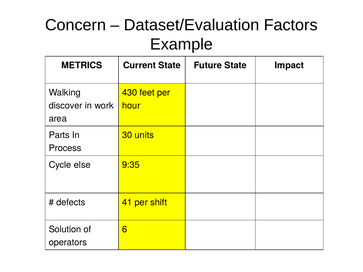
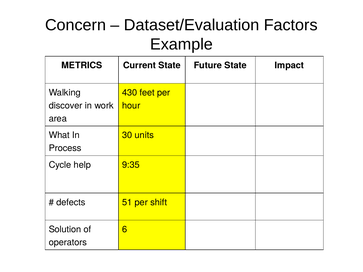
Parts: Parts -> What (59, 135)
else: else -> help (82, 165)
41: 41 -> 51 (127, 202)
